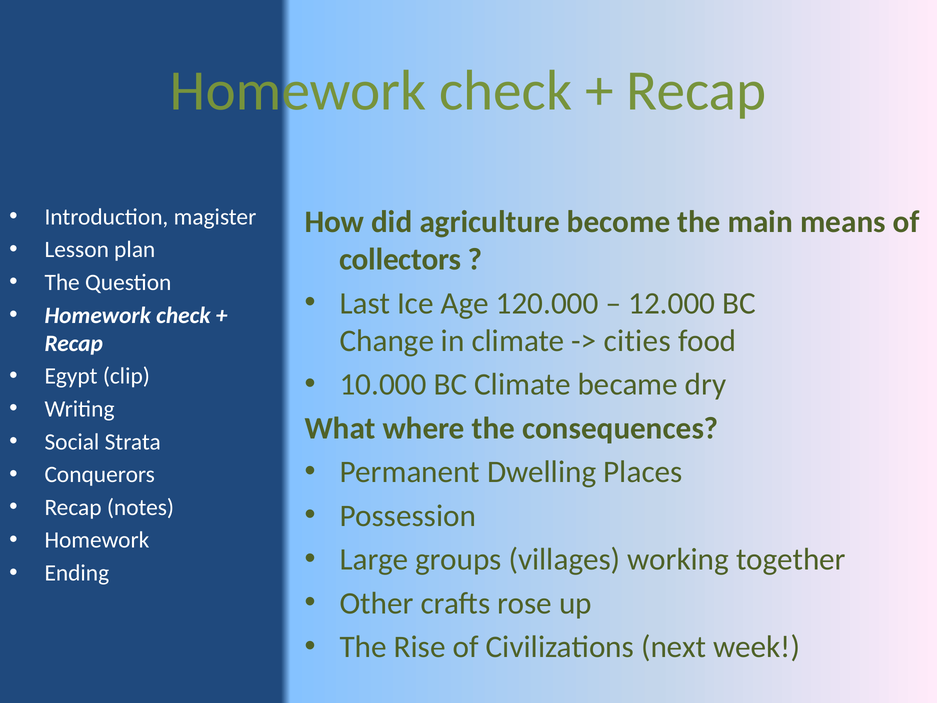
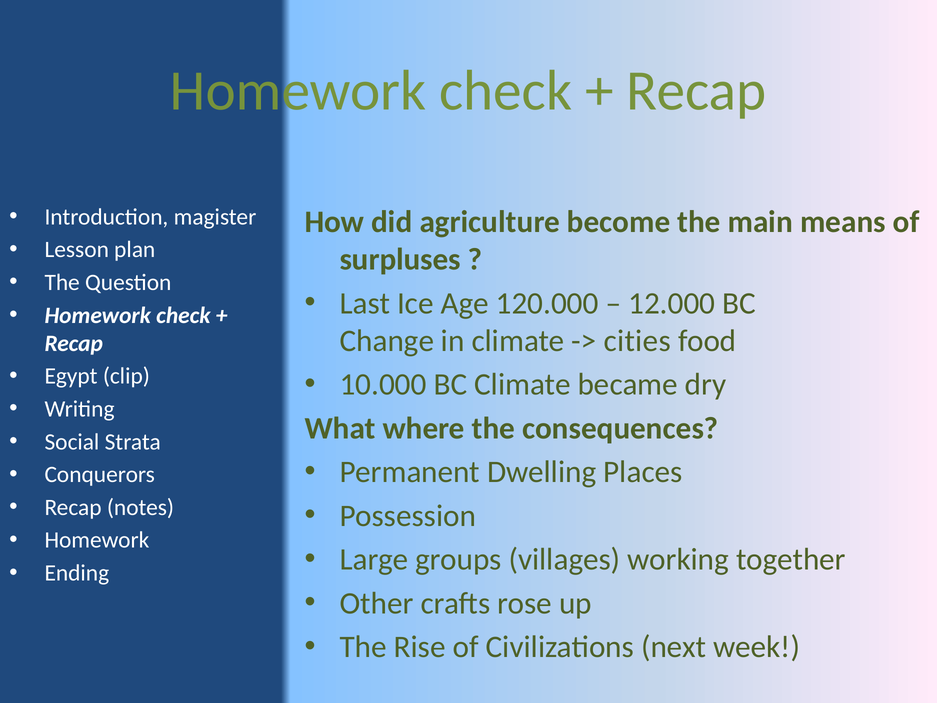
collectors: collectors -> surpluses (400, 260)
